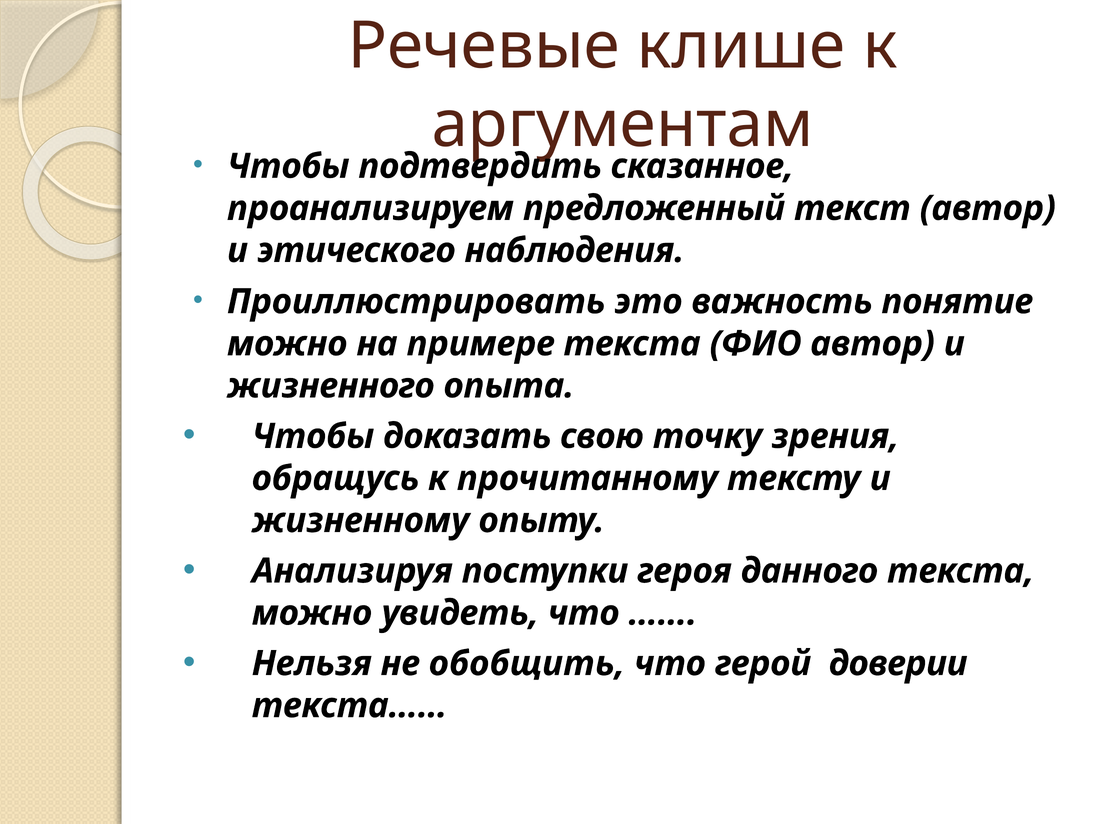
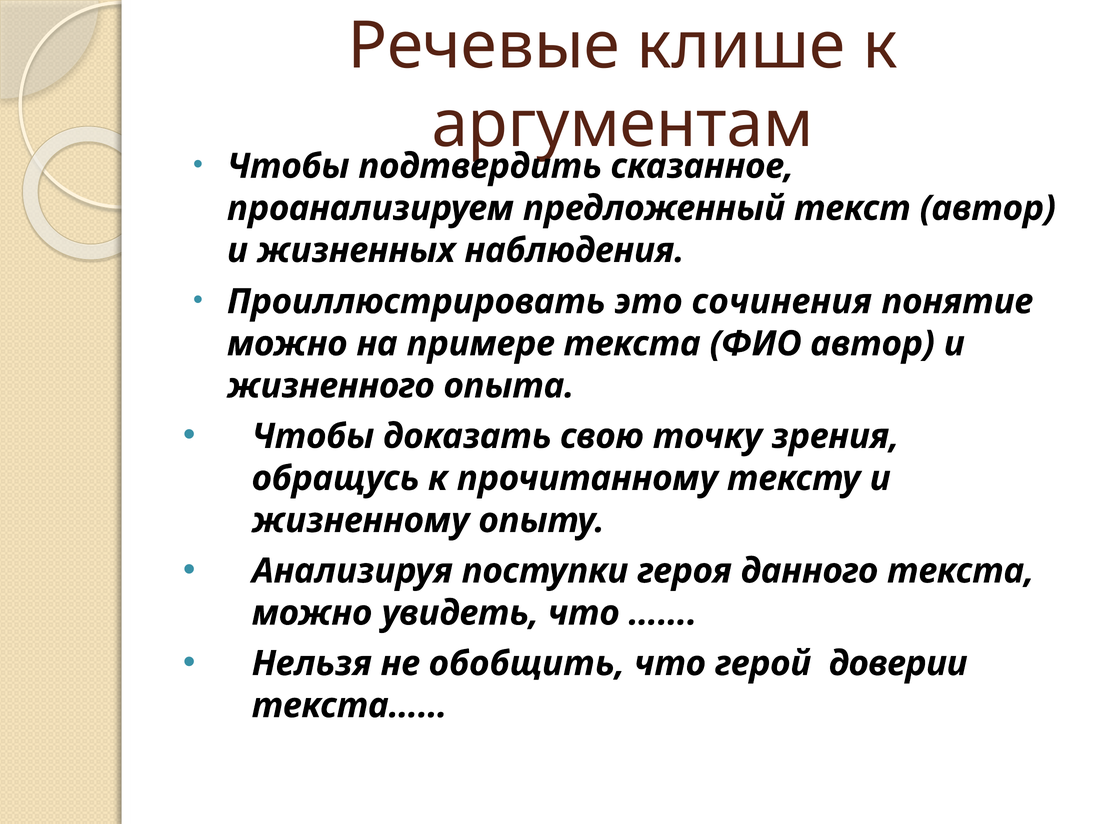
этического: этического -> жизненных (356, 250)
важность: важность -> сочинения (782, 301)
